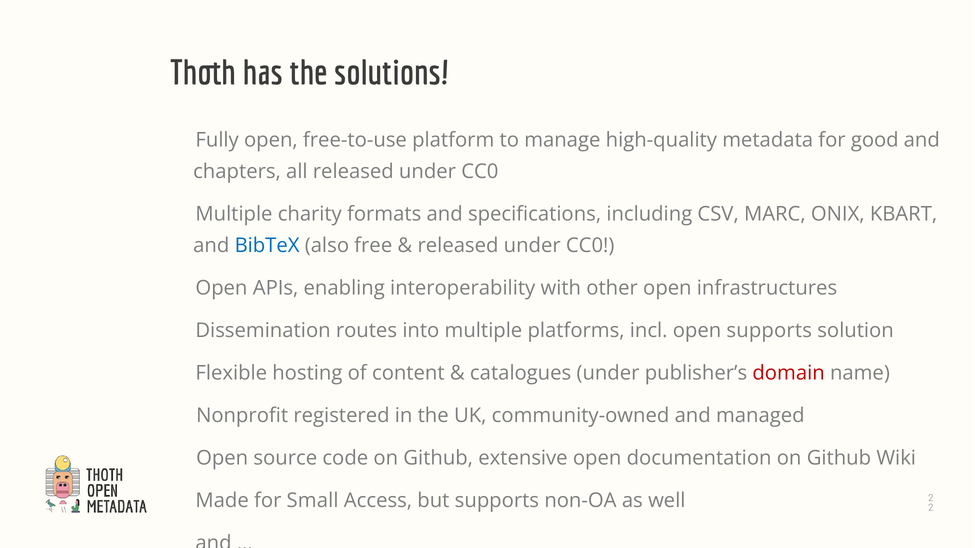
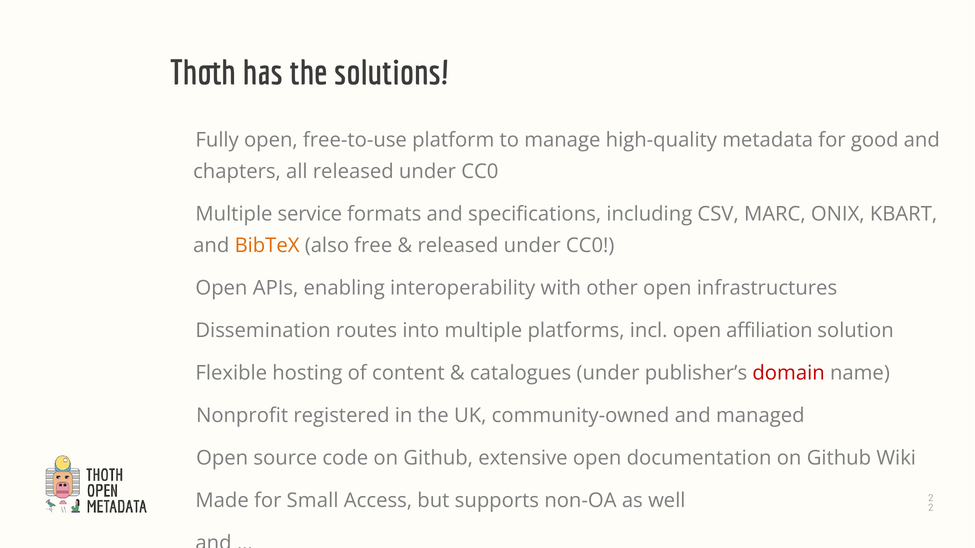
charity: charity -> service (310, 214)
BibTeX colour: blue -> orange (267, 246)
open supports: supports -> affiliation (769, 331)
